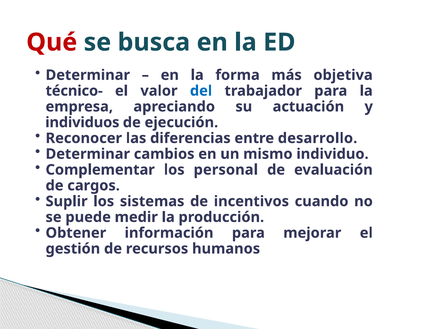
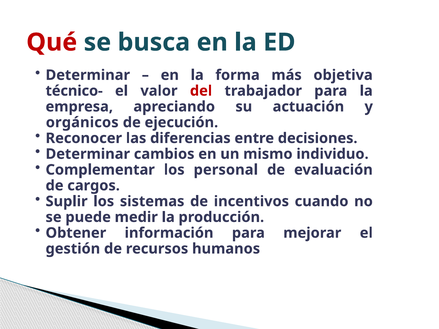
del colour: blue -> red (201, 91)
individuos: individuos -> orgánicos (82, 123)
desarrollo: desarrollo -> decisiones (318, 138)
